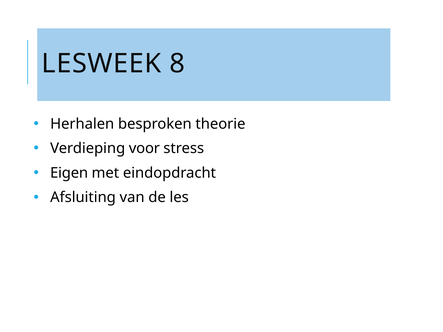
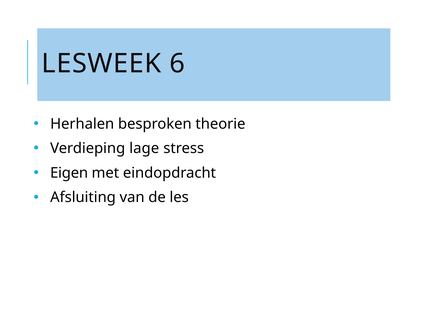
8: 8 -> 6 (177, 64)
voor: voor -> lage (144, 148)
